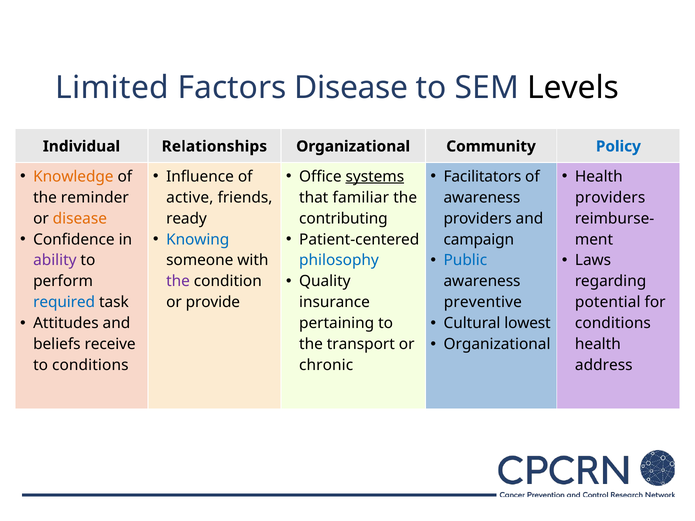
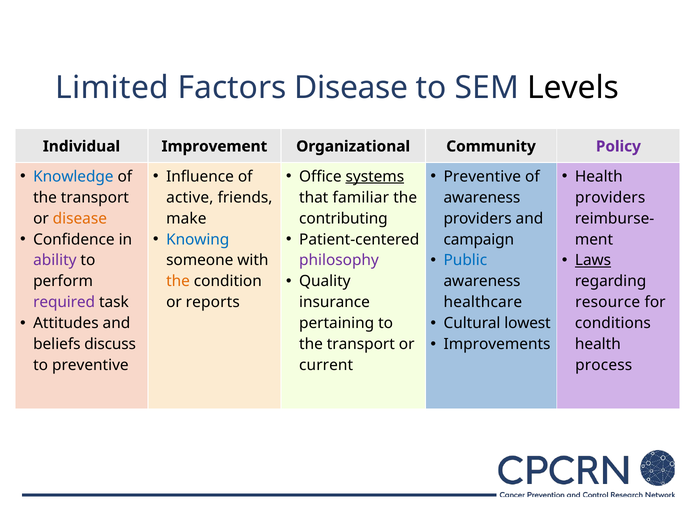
Relationships: Relationships -> Improvement (214, 146)
Policy colour: blue -> purple (618, 146)
Knowledge colour: orange -> blue (73, 177)
Facilitators: Facilitators -> Preventive (482, 177)
reminder: reminder -> transport (95, 198)
ready: ready -> make (186, 219)
Laws underline: none -> present (593, 260)
philosophy colour: blue -> purple (339, 260)
the colour: purple -> orange (178, 281)
required colour: blue -> purple (64, 302)
provide: provide -> reports (213, 302)
preventive: preventive -> healthcare (483, 302)
potential: potential -> resource (608, 302)
Organizational: Organizational -> Improvements (497, 344)
receive: receive -> discuss (110, 344)
to conditions: conditions -> preventive (90, 365)
chronic: chronic -> current (326, 365)
address: address -> process (604, 365)
